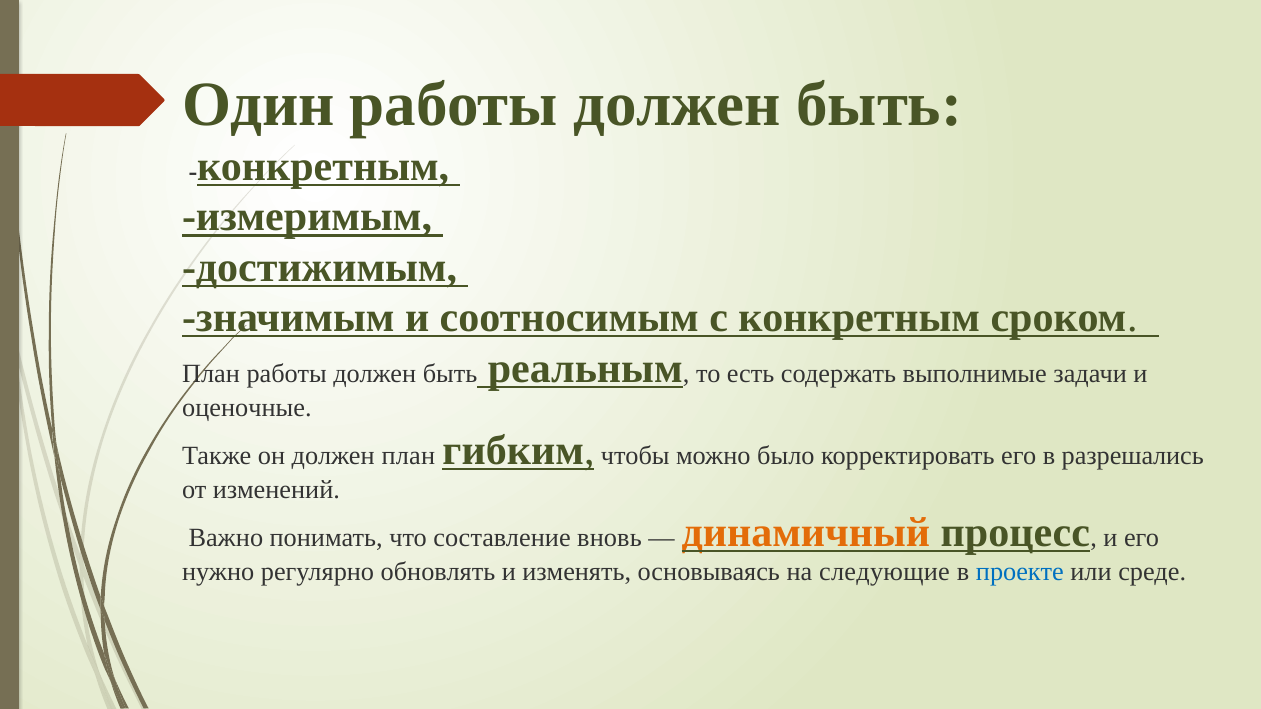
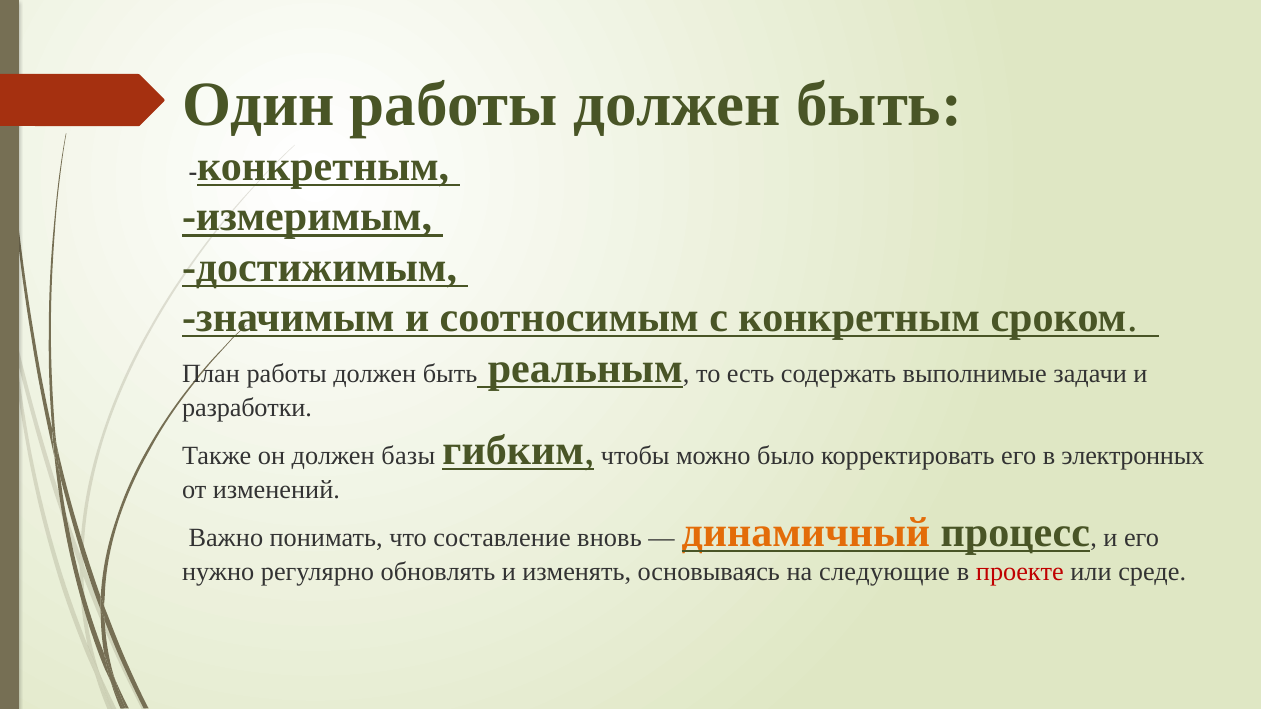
оценочные: оценочные -> разработки (247, 408)
должен план: план -> базы (408, 456)
разрешались: разрешались -> электронных (1133, 456)
проекте colour: blue -> red (1020, 572)
